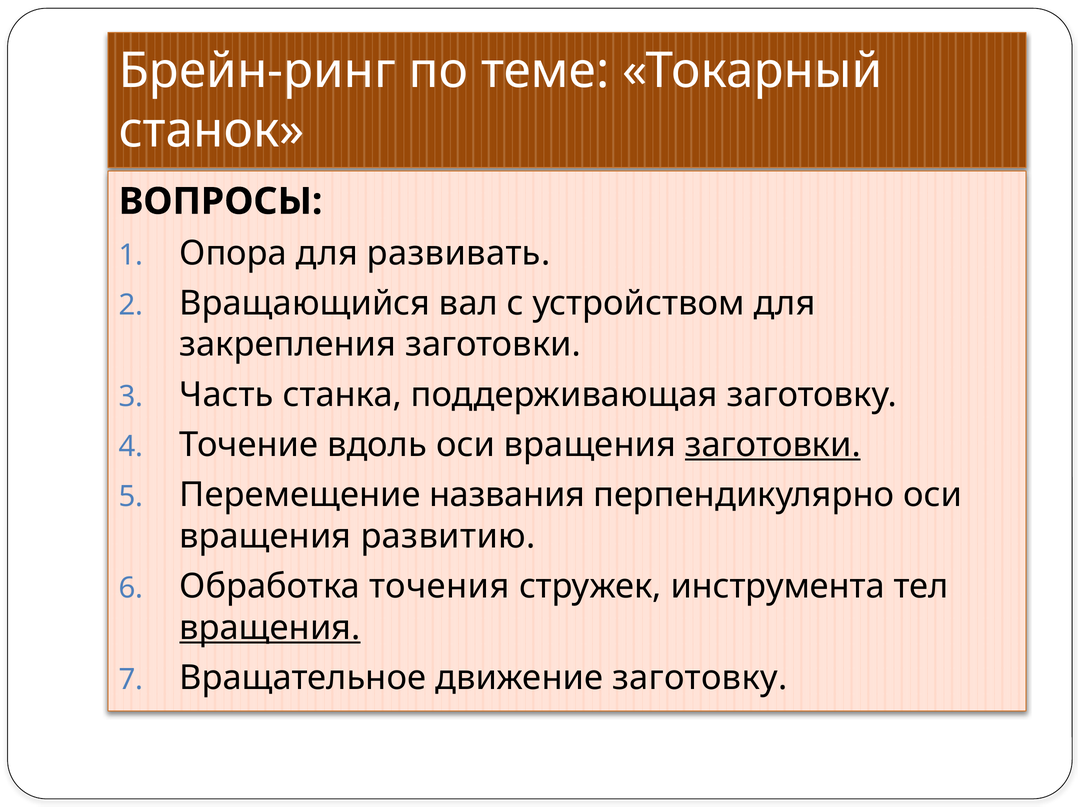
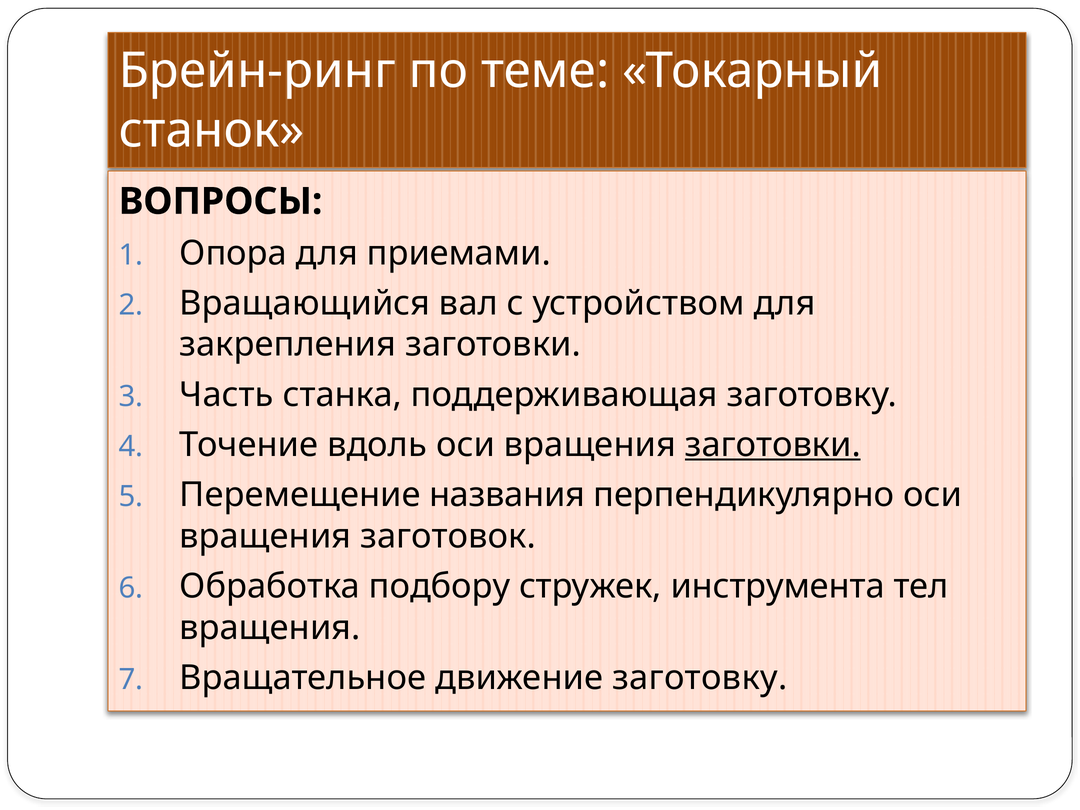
развивать: развивать -> приемами (459, 253)
развитию: развитию -> заготовок (448, 536)
точения: точения -> подбору (440, 586)
вращения underline: present -> none (270, 628)
